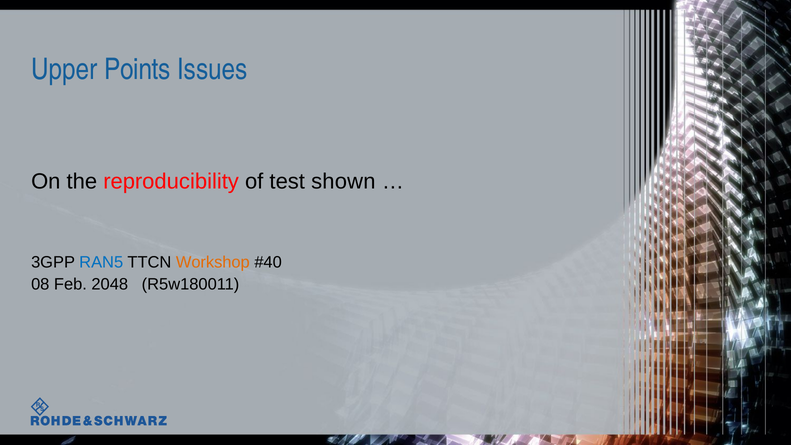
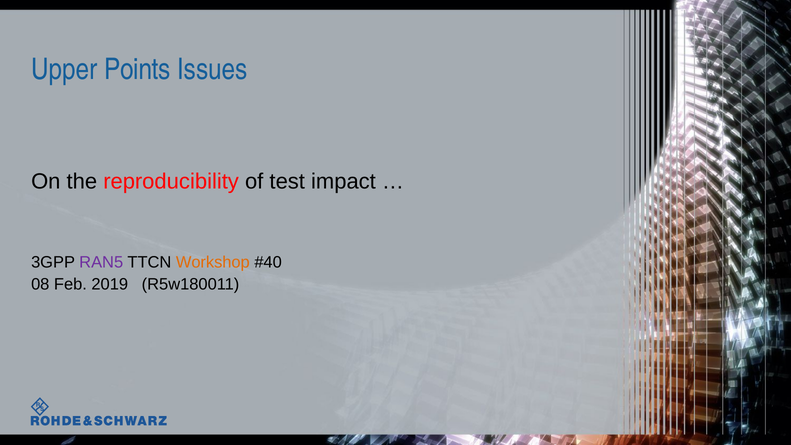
shown: shown -> impact (343, 181)
RAN5 colour: blue -> purple (101, 262)
2048: 2048 -> 2019 (110, 284)
